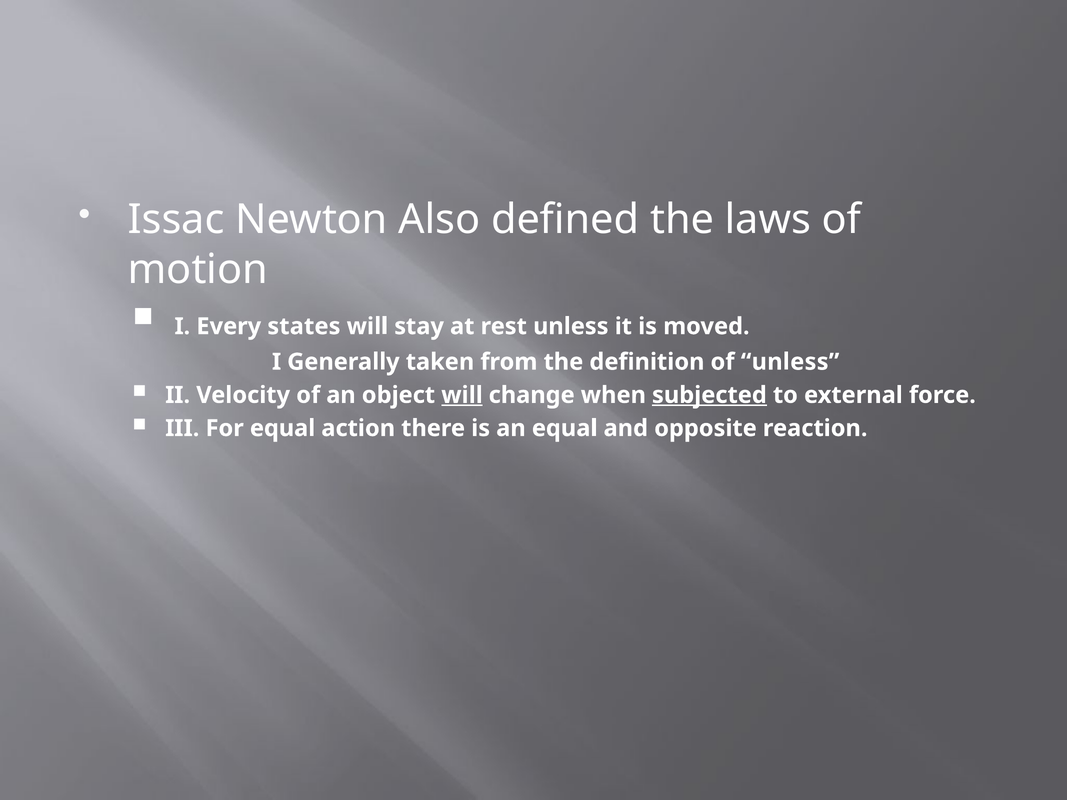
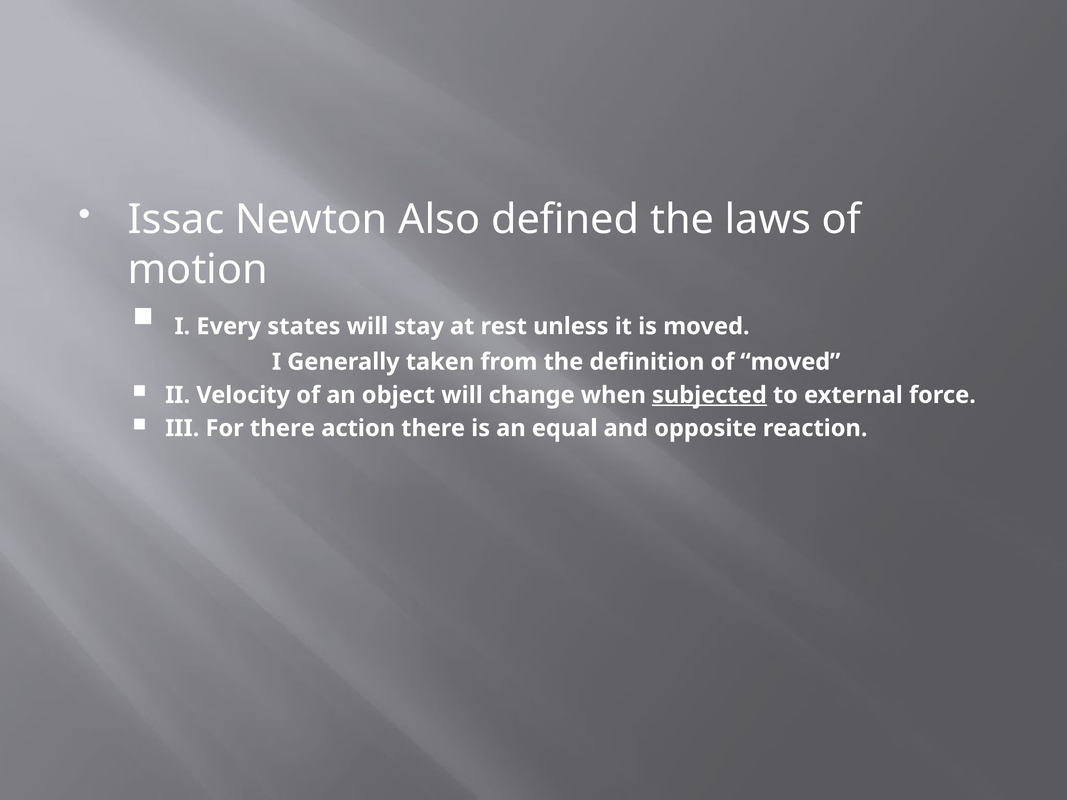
of unless: unless -> moved (790, 362)
will underline: present -> none (462, 395)
For equal: equal -> there (282, 428)
